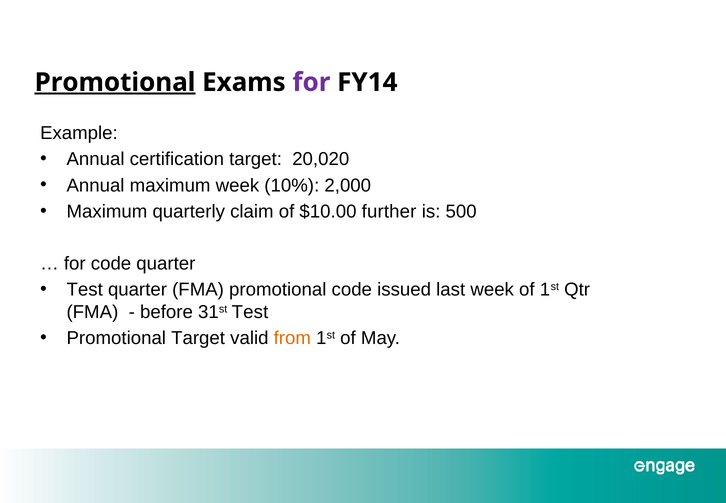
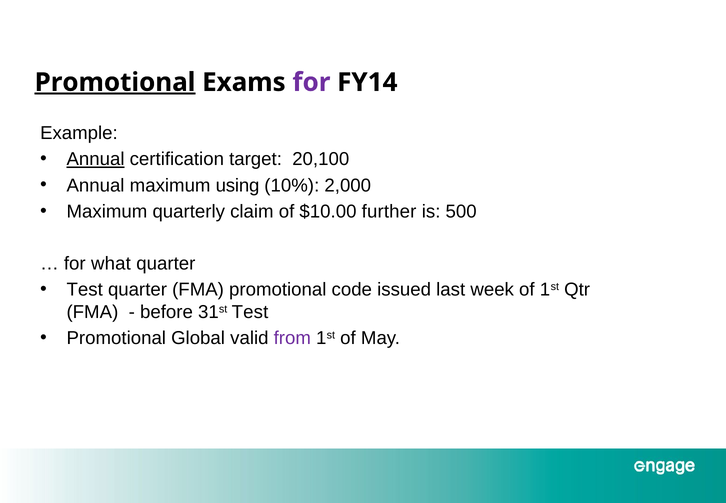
Annual underline: none -> present (96, 159)
20,020: 20,020 -> 20,100 (321, 159)
maximum week: week -> using (238, 185)
for code: code -> what (111, 263)
Promotional Target: Target -> Global (198, 338)
from colour: orange -> purple (292, 338)
